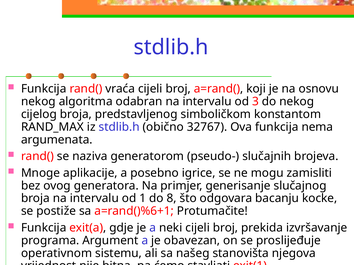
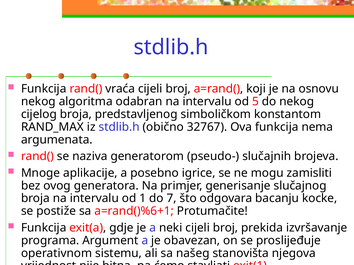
3: 3 -> 5 (256, 102)
8: 8 -> 7 (172, 199)
